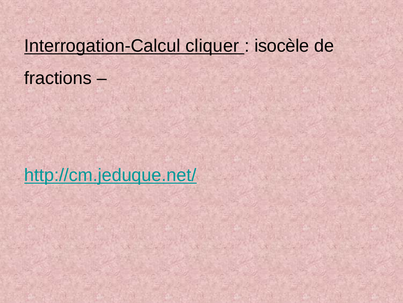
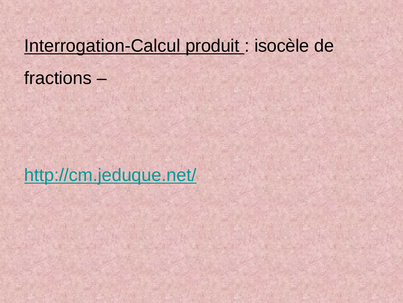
cliquer: cliquer -> produit (212, 46)
